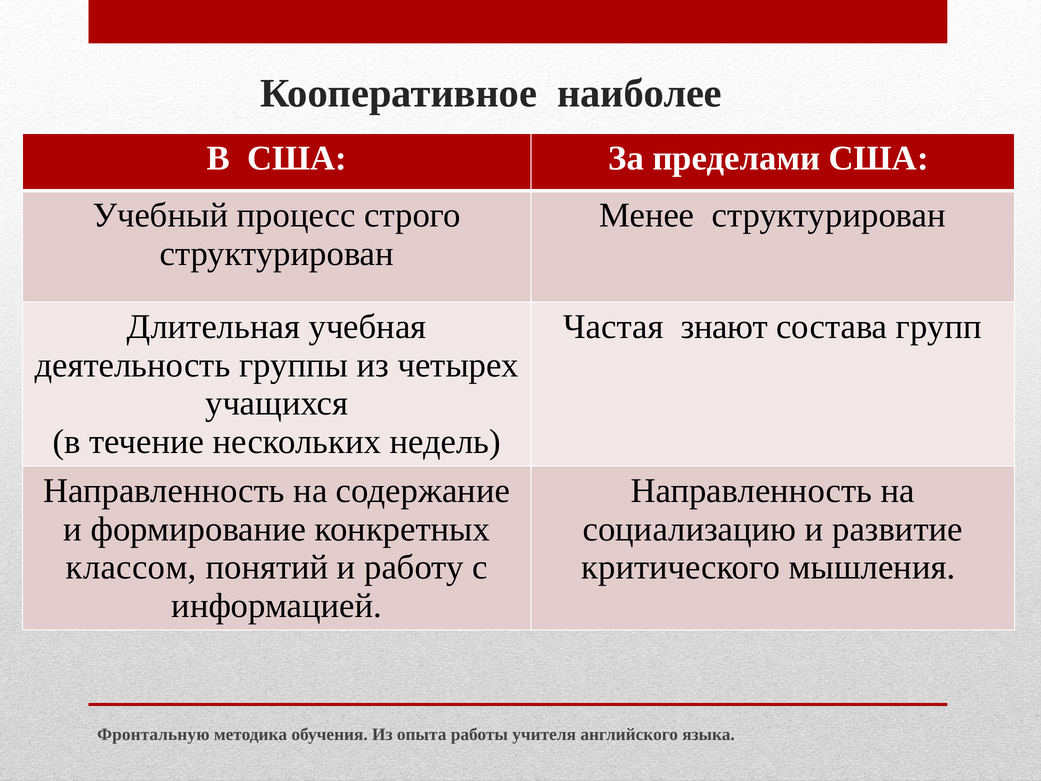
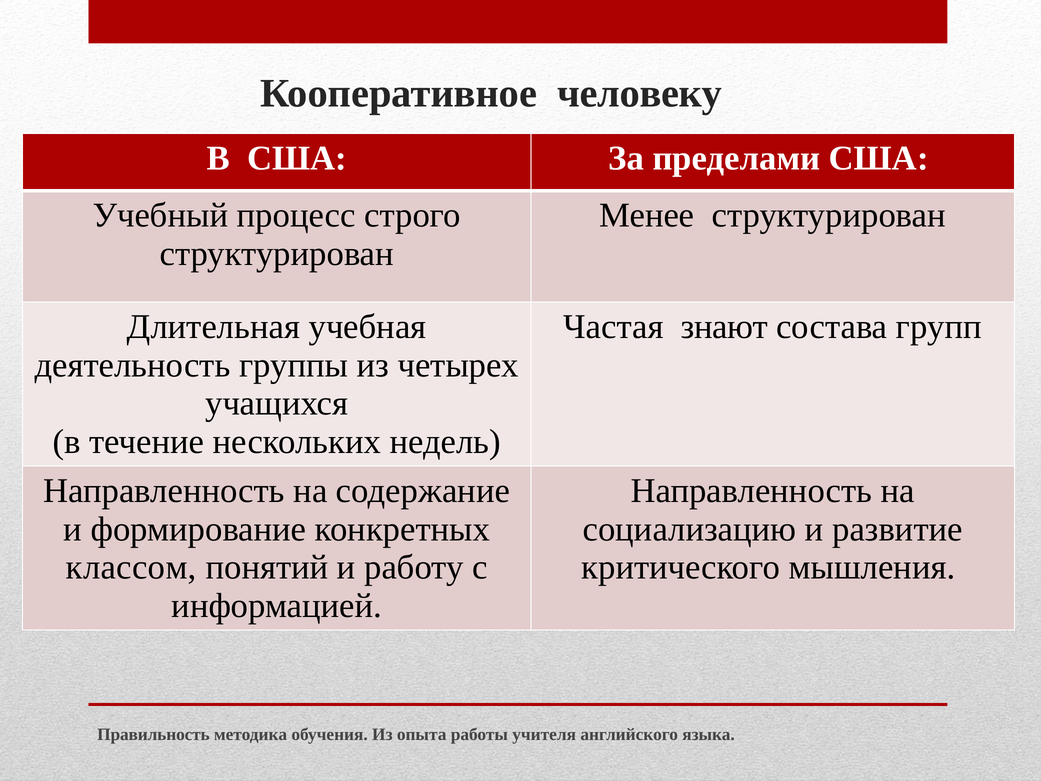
наиболее: наиболее -> человеку (640, 93)
Фронтальную: Фронтальную -> Правильность (153, 734)
